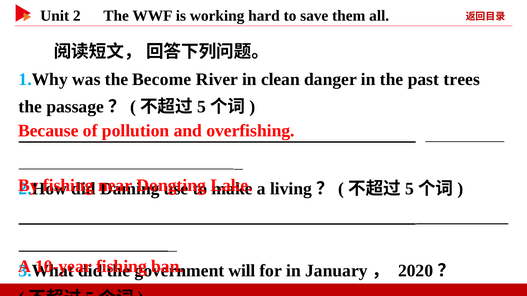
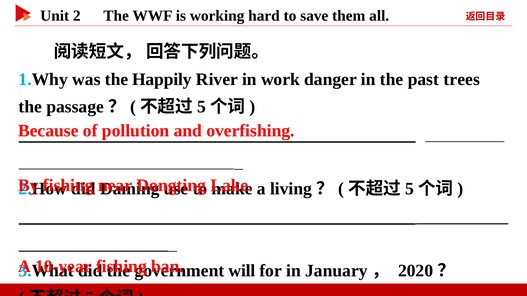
Become: Become -> Happily (162, 79)
clean: clean -> work (280, 79)
